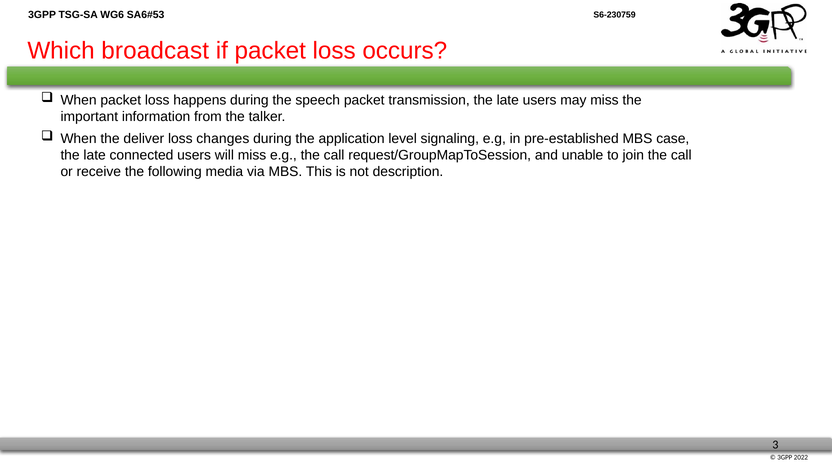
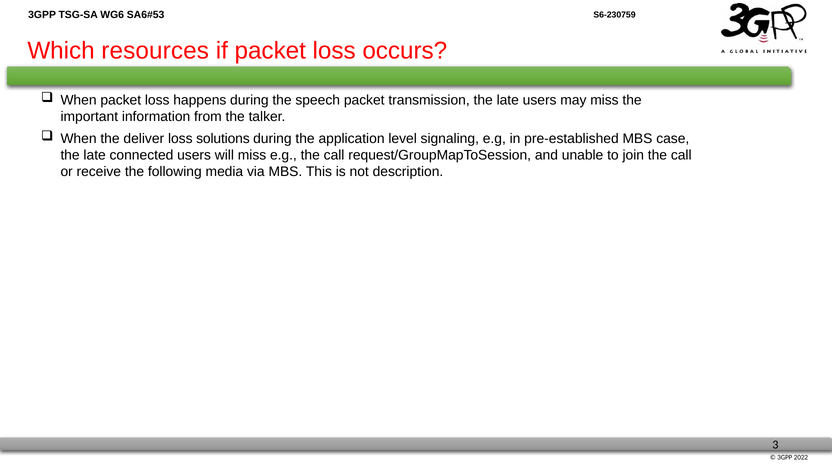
broadcast: broadcast -> resources (155, 51)
changes: changes -> solutions (223, 139)
